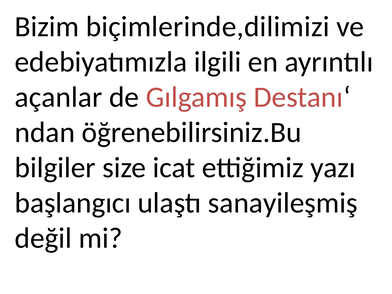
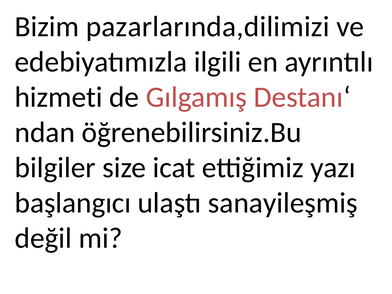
biçimlerinde,dilimizi: biçimlerinde,dilimizi -> pazarlarında,dilimizi (208, 27)
açanlar: açanlar -> hizmeti (59, 97)
